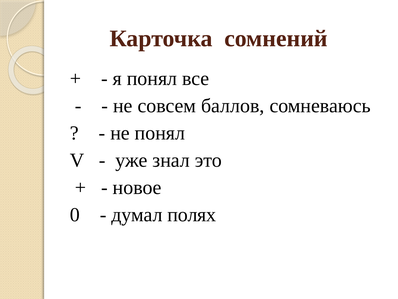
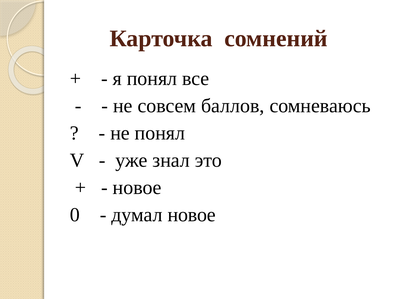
думал полях: полях -> новое (192, 214)
